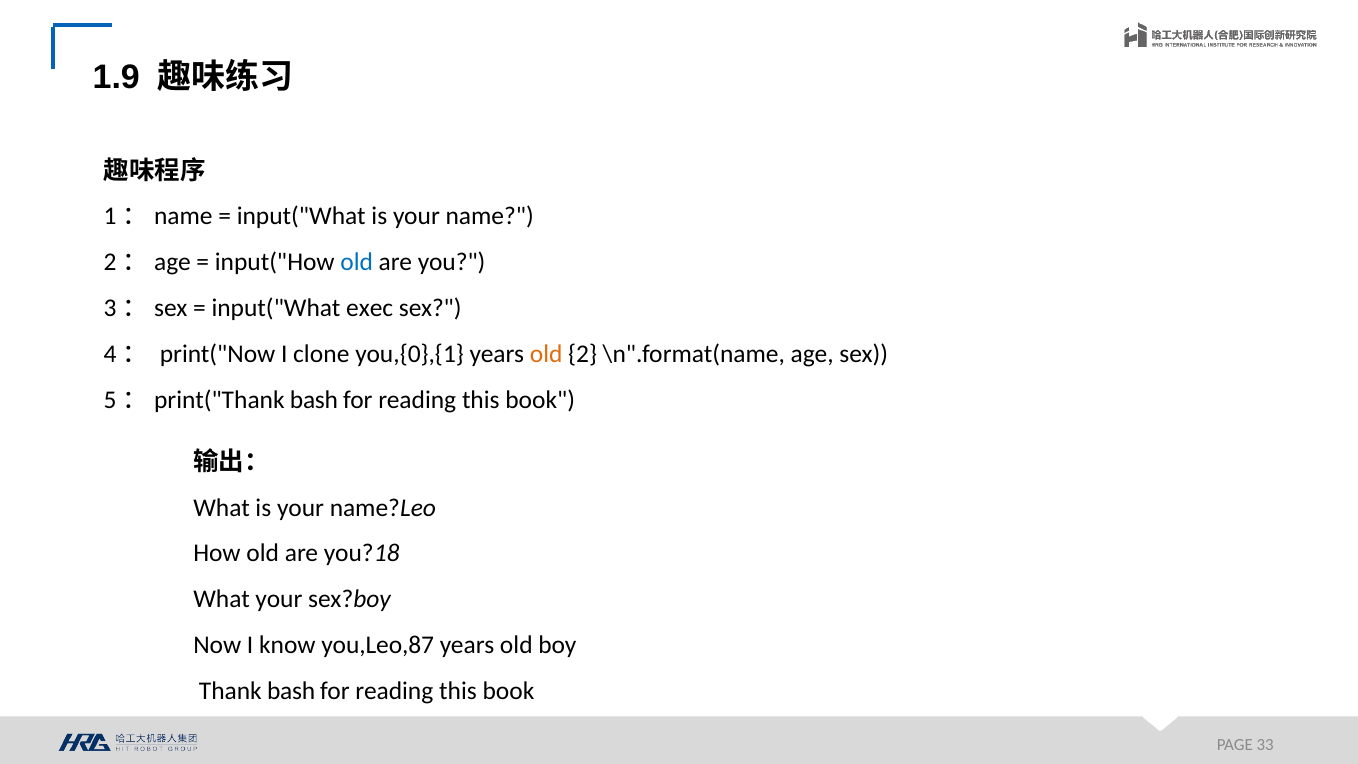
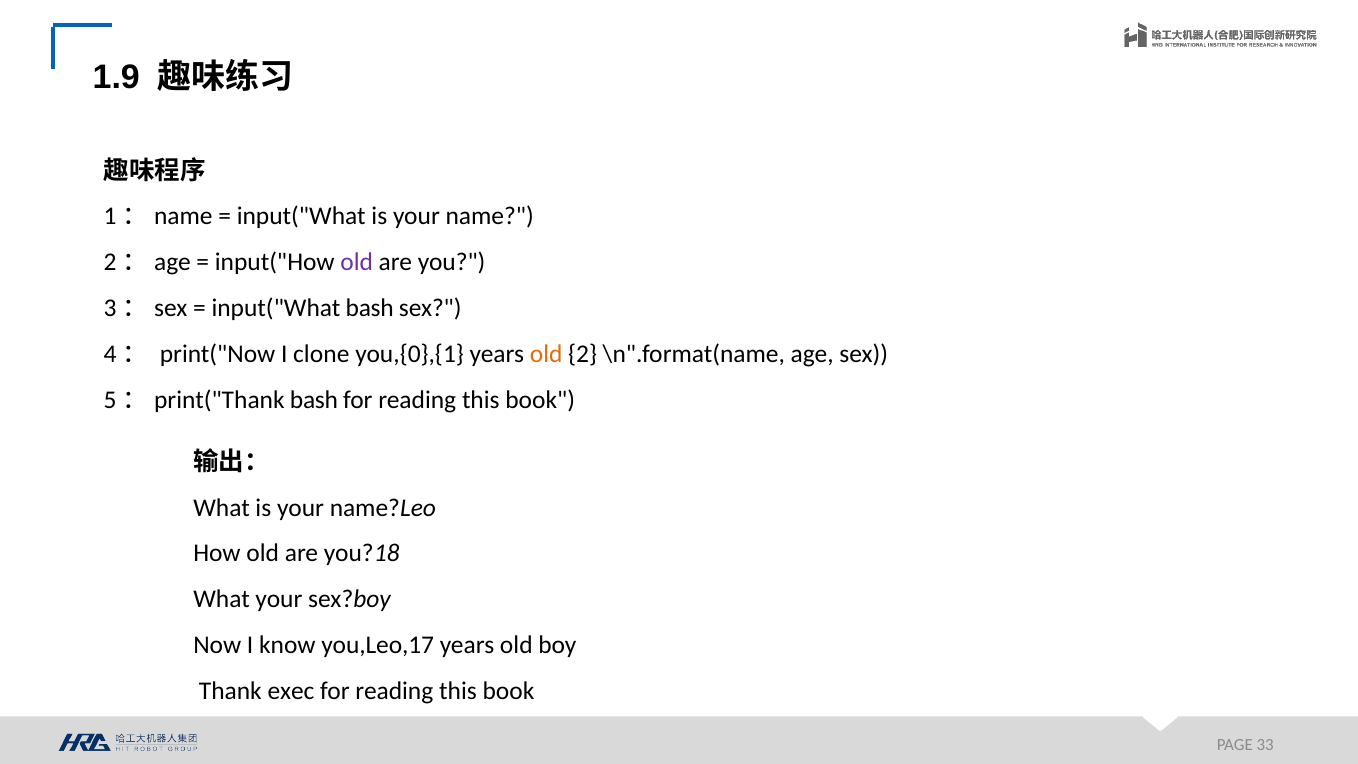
old colour: blue -> purple (357, 262)
input("What exec: exec -> bash (370, 308)
you,Leo,87: you,Leo,87 -> you,Leo,17 (378, 645)
Thank bash: bash -> exec (291, 691)
